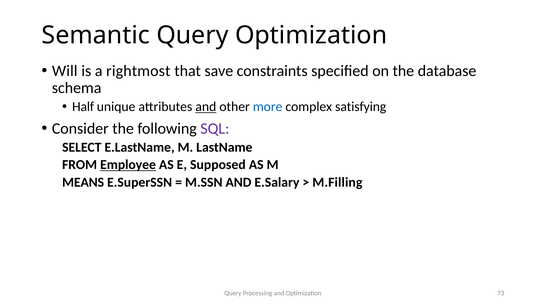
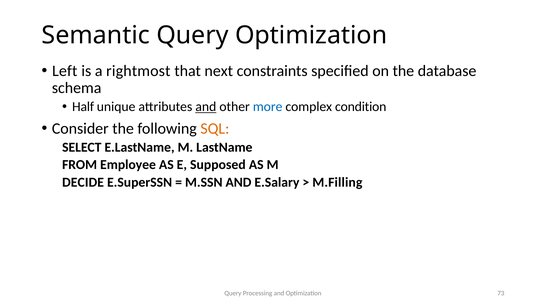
Will: Will -> Left (65, 71)
save: save -> next (219, 71)
satisfying: satisfying -> condition (361, 107)
SQL colour: purple -> orange (215, 128)
Employee underline: present -> none (128, 165)
MEANS: MEANS -> DECIDE (83, 182)
